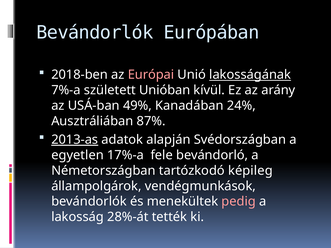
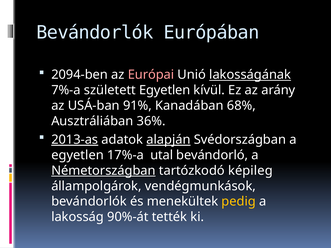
2018-ben: 2018-ben -> 2094-ben (80, 75)
született Unióban: Unióban -> Egyetlen (165, 90)
49%: 49% -> 91% (137, 106)
24%: 24% -> 68% (241, 106)
87%: 87% -> 36% (151, 121)
alapján underline: none -> present (168, 140)
fele: fele -> utal (162, 155)
Németországban underline: none -> present (103, 171)
pedig colour: pink -> yellow (239, 202)
28%-át: 28%-át -> 90%-át (128, 217)
